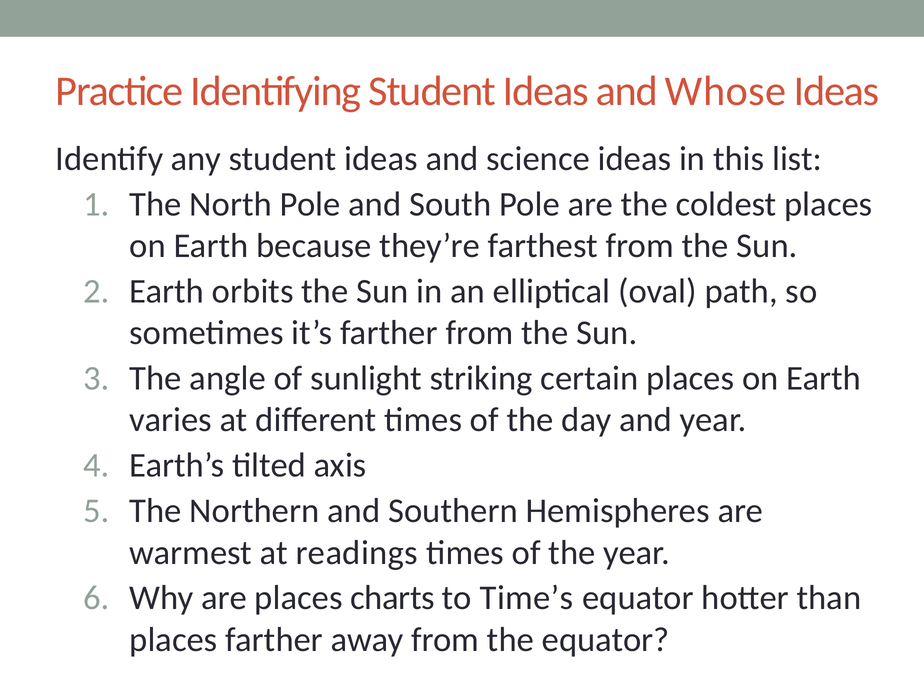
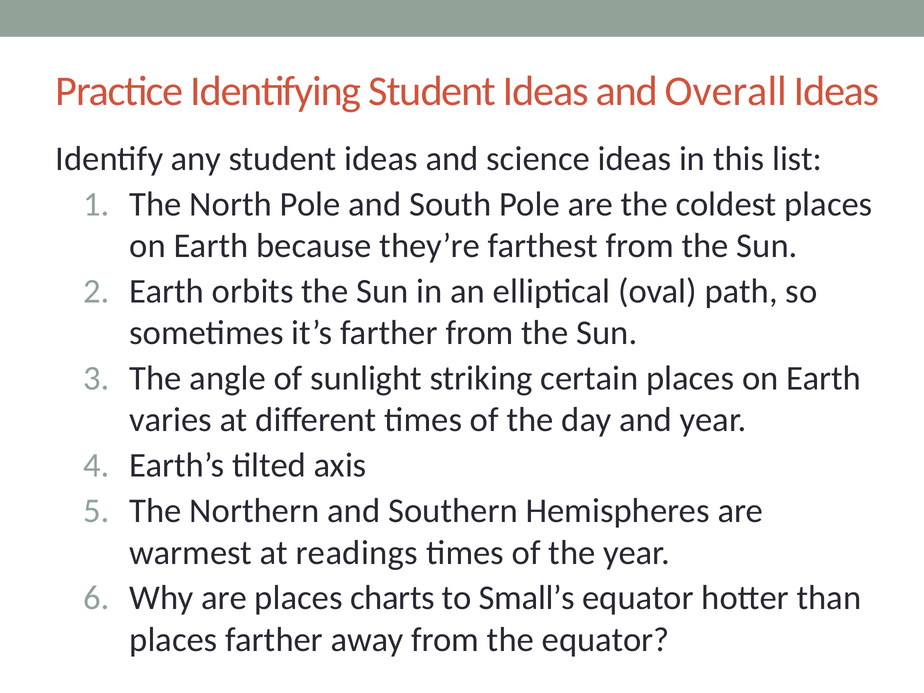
Whose: Whose -> Overall (726, 91)
Time’s: Time’s -> Small’s (527, 598)
